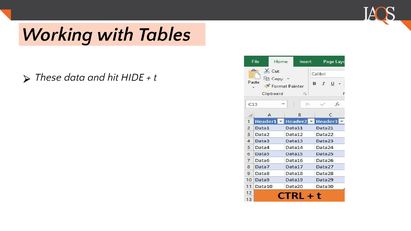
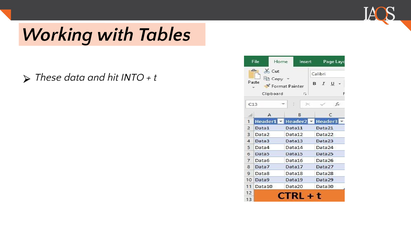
HIDE: HIDE -> INTO (133, 78)
